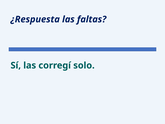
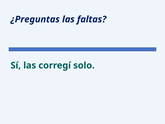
¿Respuesta: ¿Respuesta -> ¿Preguntas (35, 19)
